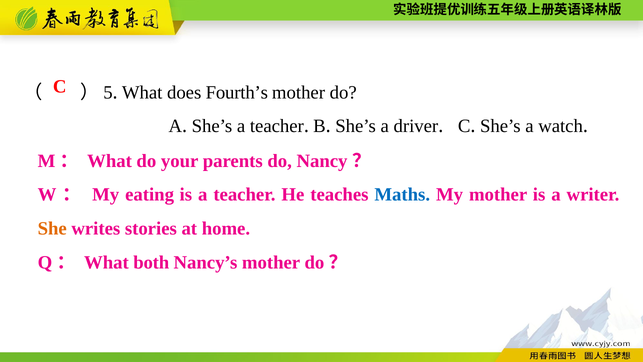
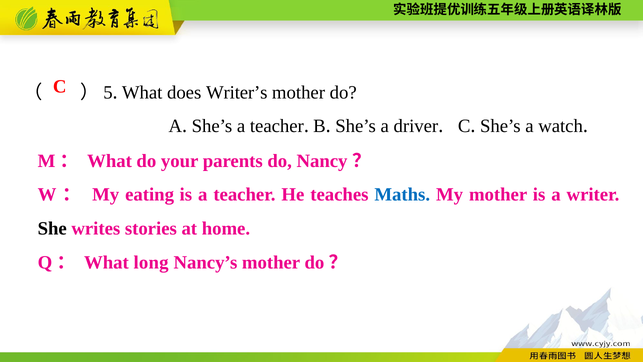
Fourth’s: Fourth’s -> Writer’s (237, 92)
She colour: orange -> black (52, 228)
both: both -> long (151, 262)
